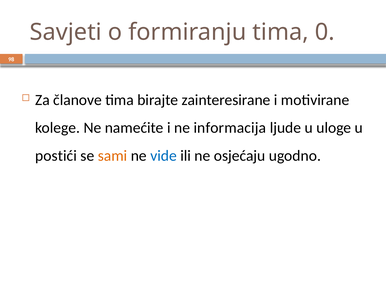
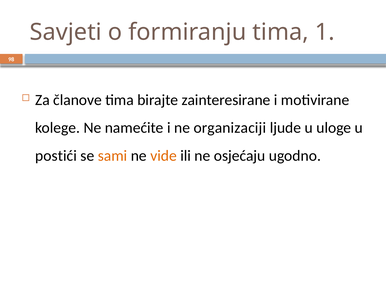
0: 0 -> 1 (325, 32)
informacija: informacija -> organizaciji (230, 128)
vide colour: blue -> orange (164, 156)
